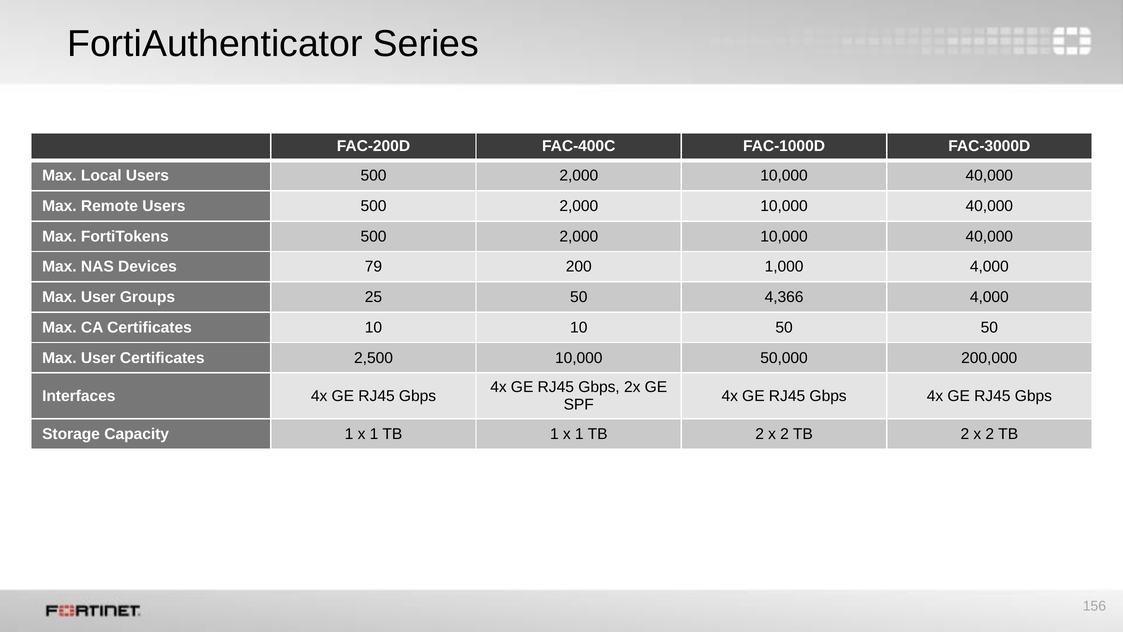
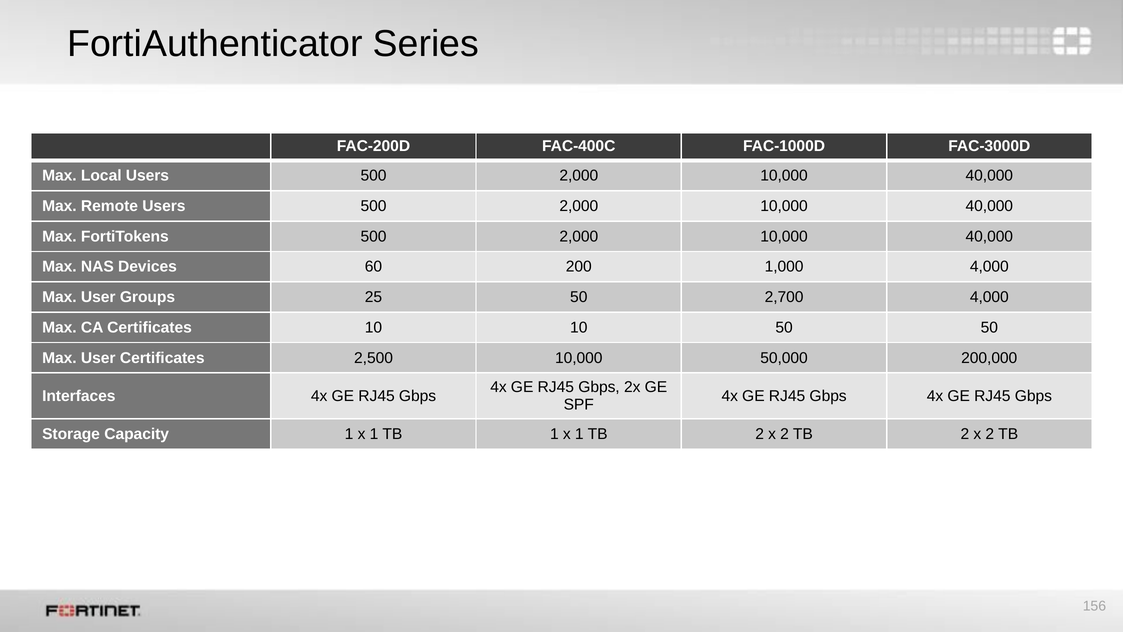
79: 79 -> 60 (374, 267)
4,366: 4,366 -> 2,700 (784, 297)
